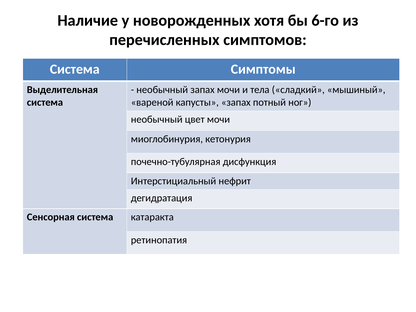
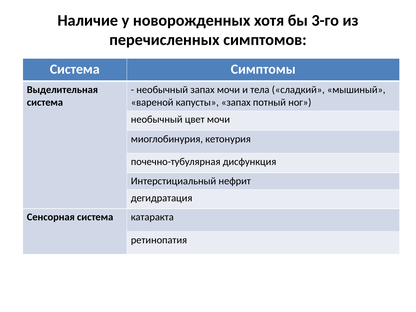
6-го: 6-го -> 3-го (325, 20)
